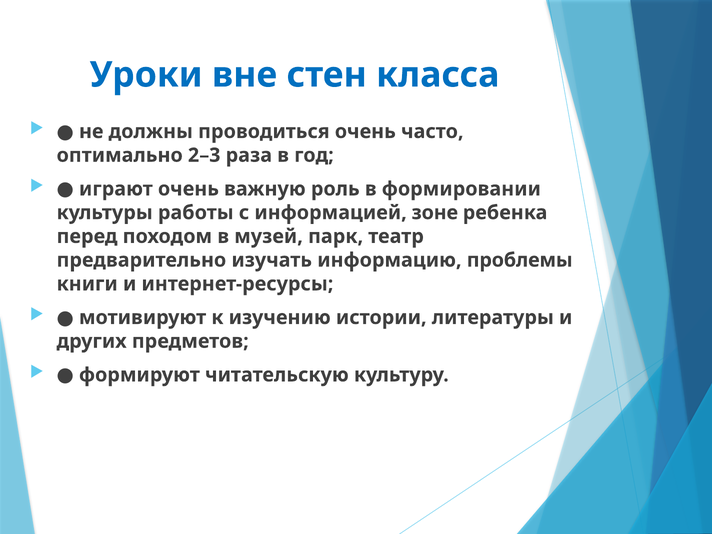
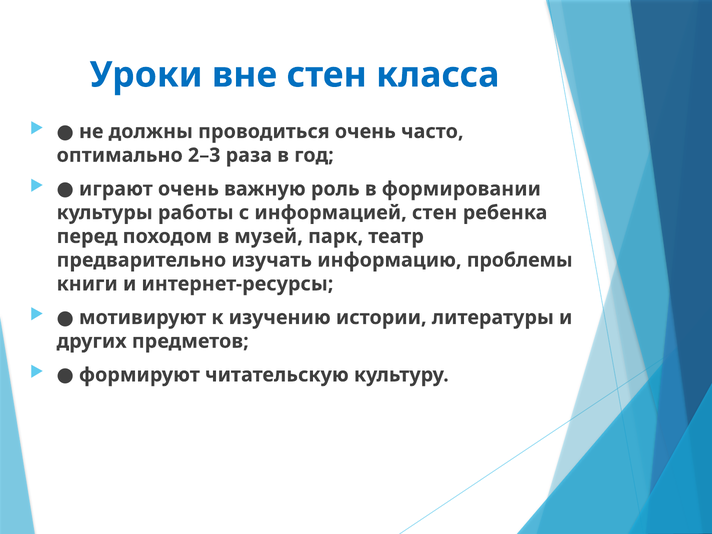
информацией зоне: зоне -> стен (435, 213)
